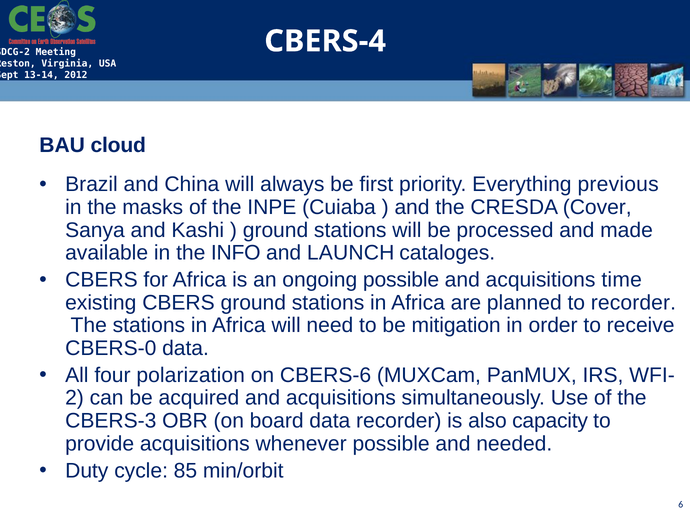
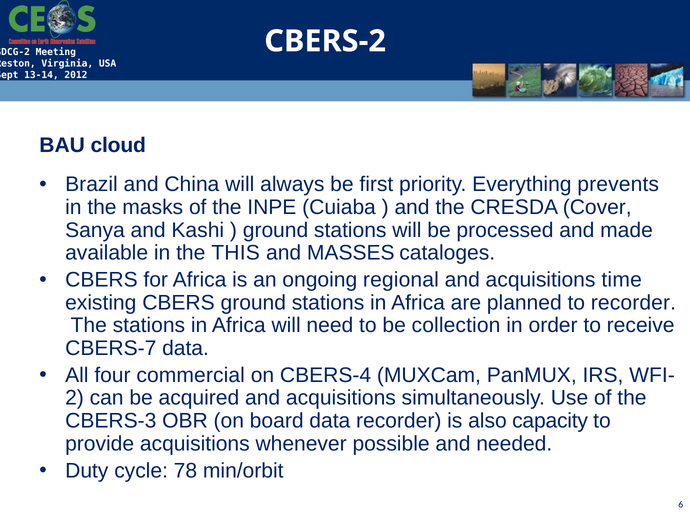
CBERS-4: CBERS-4 -> CBERS-2 (325, 41)
previous: previous -> prevents (618, 184)
INFO: INFO -> THIS (236, 253)
LAUNCH: LAUNCH -> MASSES (351, 253)
ongoing possible: possible -> regional (401, 280)
mitigation: mitigation -> collection (456, 325)
CBERS-0: CBERS-0 -> CBERS-7 (111, 348)
polarization: polarization -> commercial (191, 375)
CBERS-6: CBERS-6 -> CBERS-4 (326, 375)
85: 85 -> 78 (185, 470)
